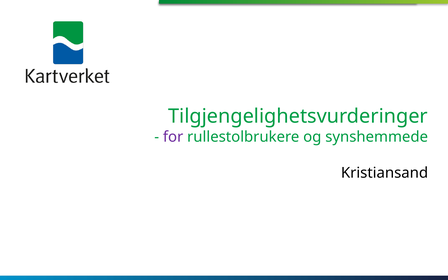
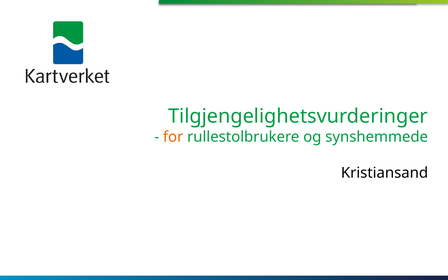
for colour: purple -> orange (173, 137)
